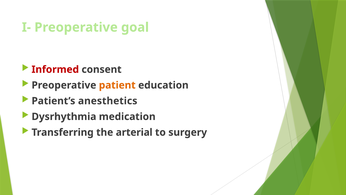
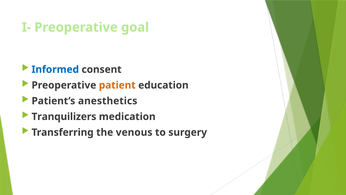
Informed colour: red -> blue (55, 69)
Dysrhythmia: Dysrhythmia -> Tranquilizers (64, 116)
arterial: arterial -> venous (134, 132)
